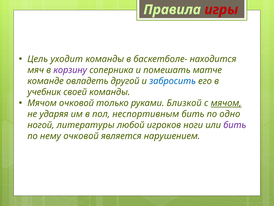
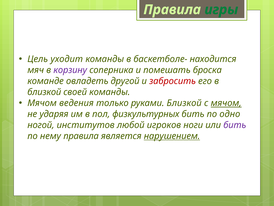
игры colour: red -> green (221, 10)
матче: матче -> броска (207, 70)
забросить colour: blue -> red (172, 81)
учебник: учебник -> близкой (44, 92)
Мячом очковой: очковой -> ведения (76, 103)
неспортивным: неспортивным -> физкультурных (146, 114)
литературы: литературы -> институтов (86, 125)
нему очковой: очковой -> правила (81, 136)
нарушением underline: none -> present (172, 136)
